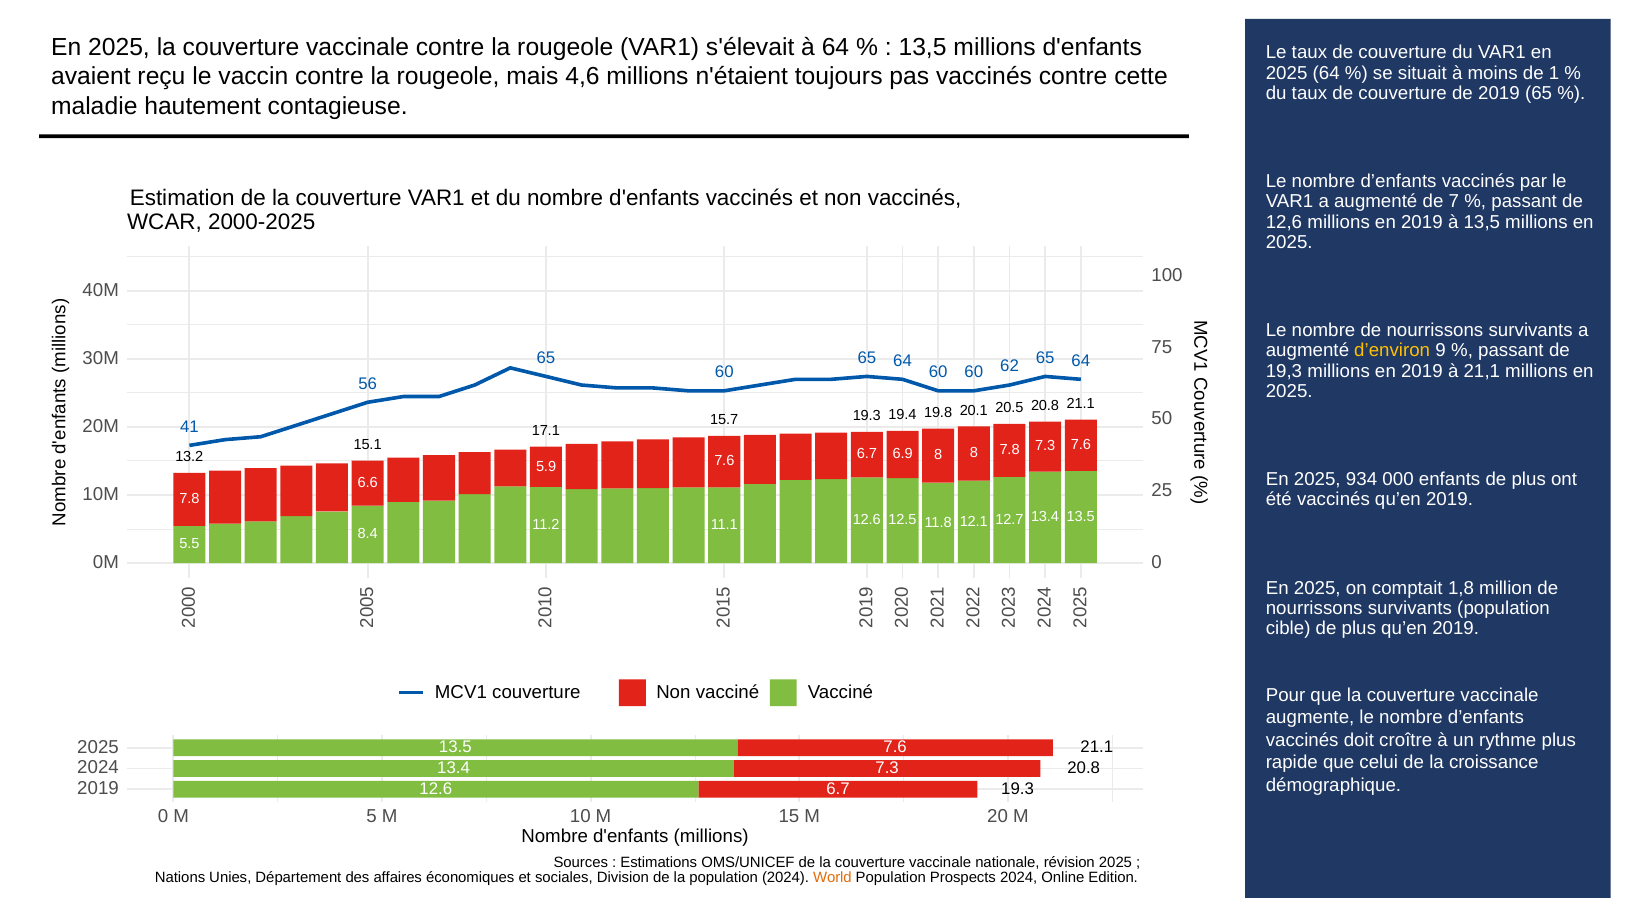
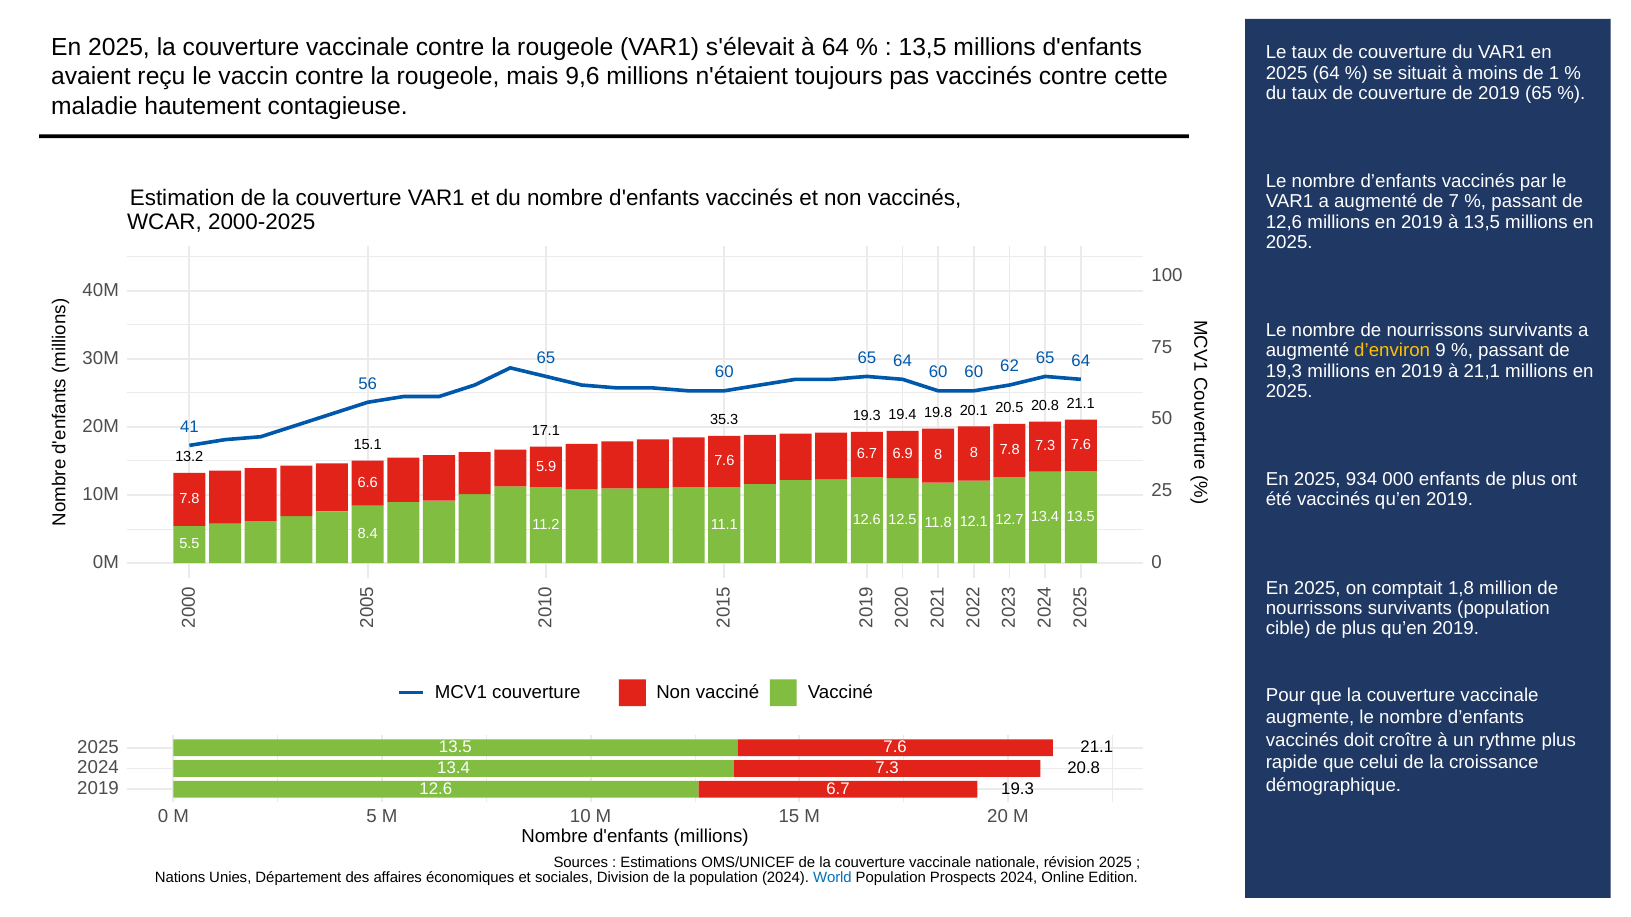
4,6: 4,6 -> 9,6 (582, 77)
15.7: 15.7 -> 35.3 (724, 420)
World colour: orange -> blue (832, 878)
